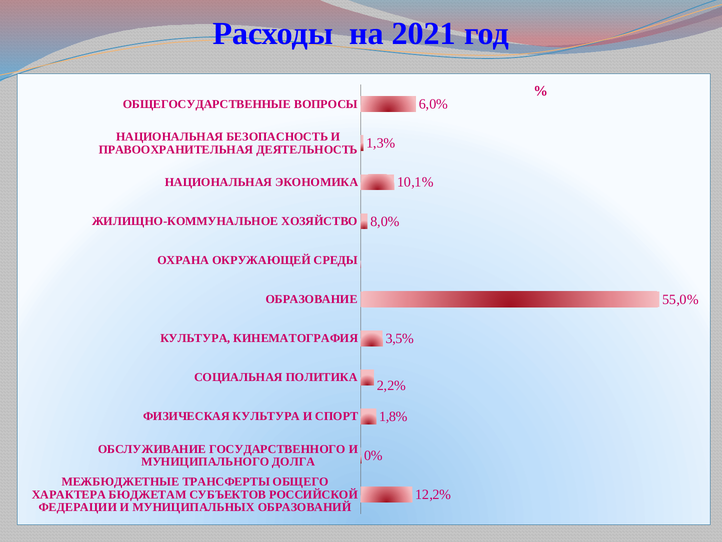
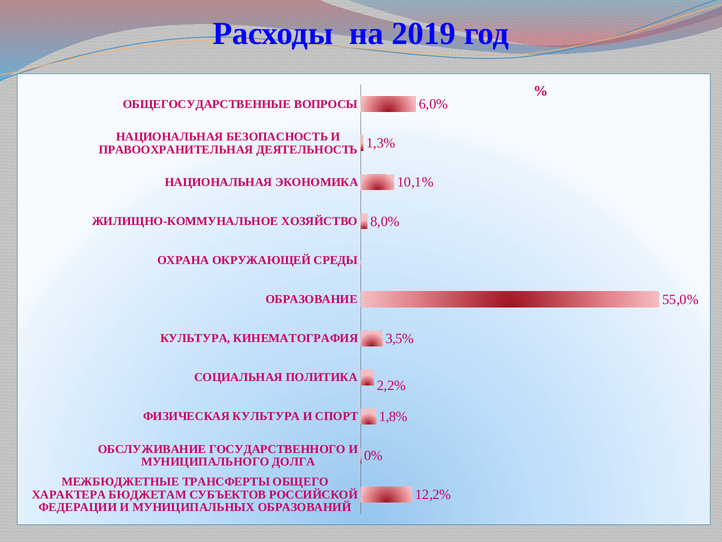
2021: 2021 -> 2019 (424, 34)
